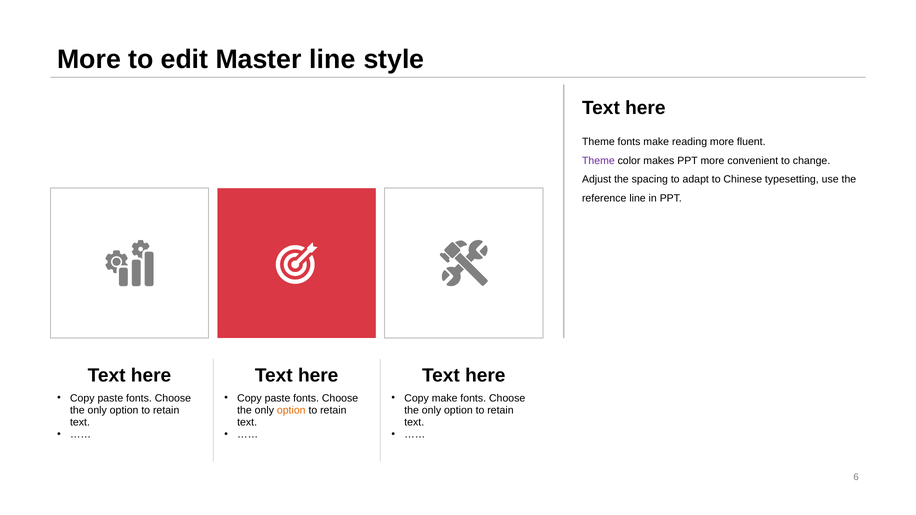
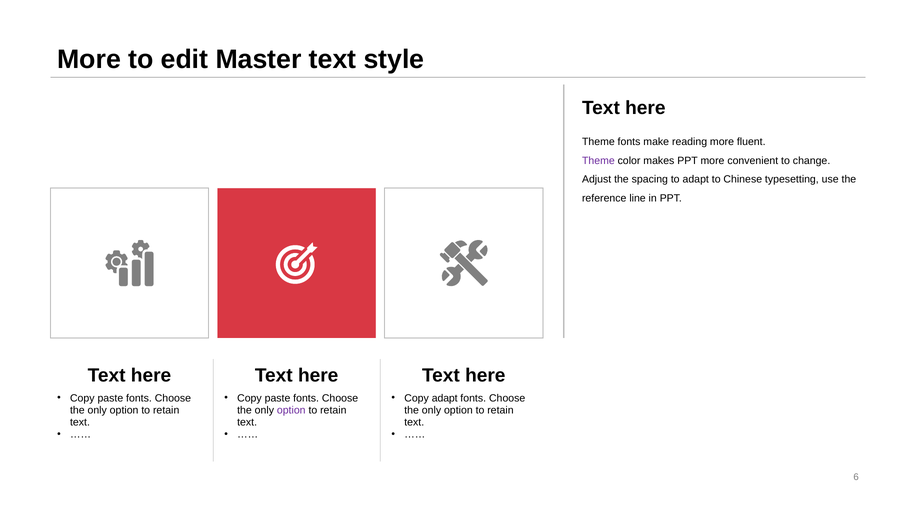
Master line: line -> text (333, 59)
Copy make: make -> adapt (445, 398)
option colour: orange -> purple (291, 410)
